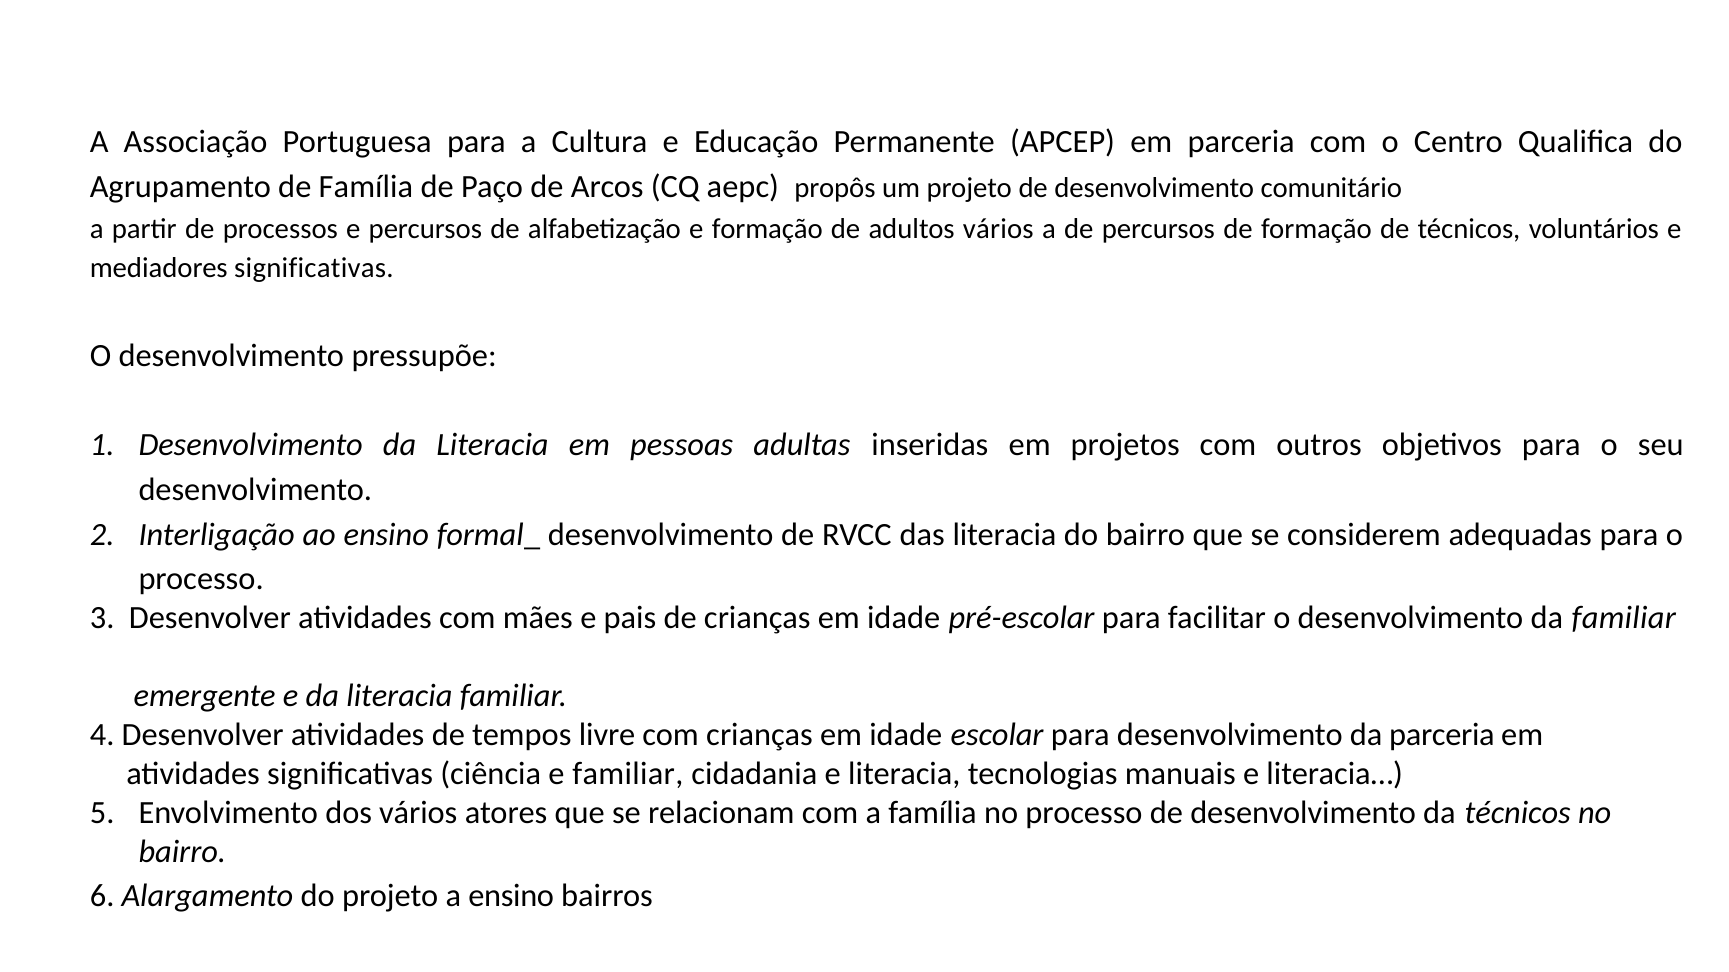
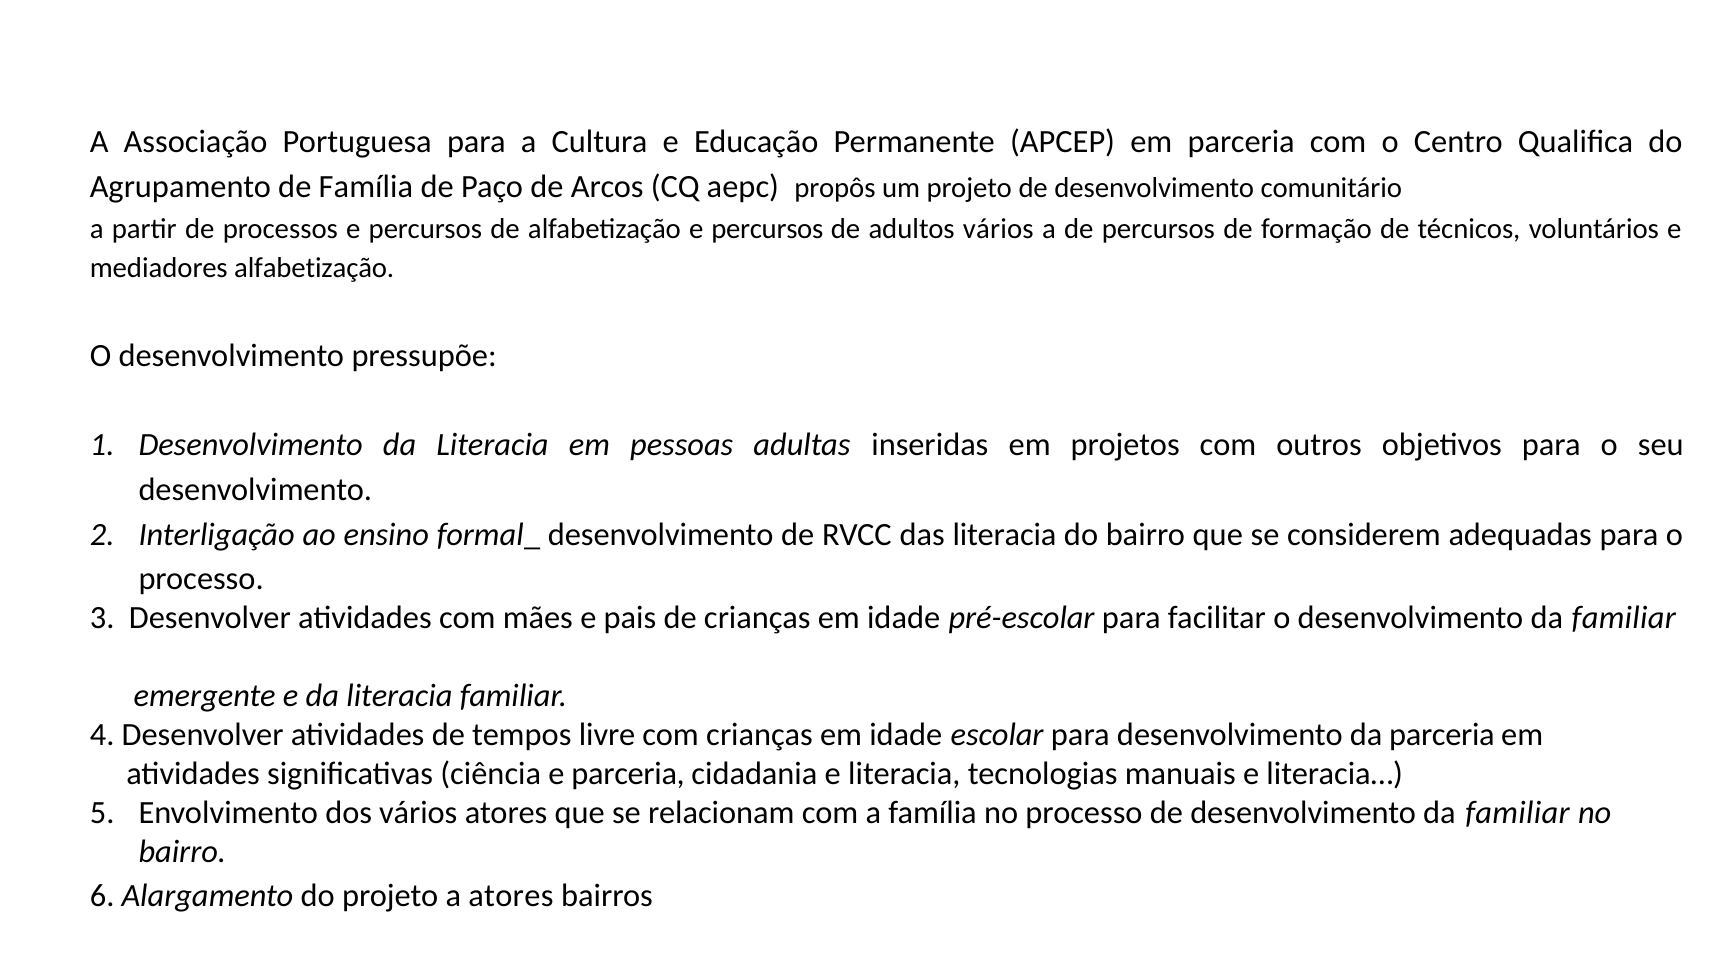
alfabetização e formação: formação -> percursos (767, 229)
mediadores significativas: significativas -> alfabetização (314, 268)
e familiar: familiar -> parceria (628, 774)
de desenvolvimento da técnicos: técnicos -> familiar (1518, 813)
a ensino: ensino -> atores (511, 897)
